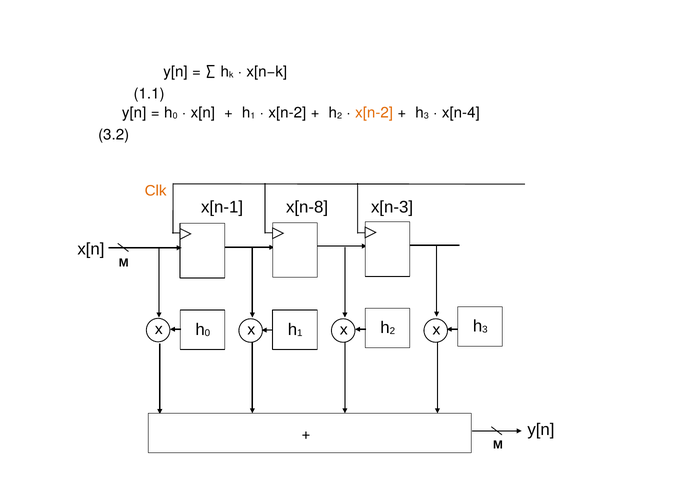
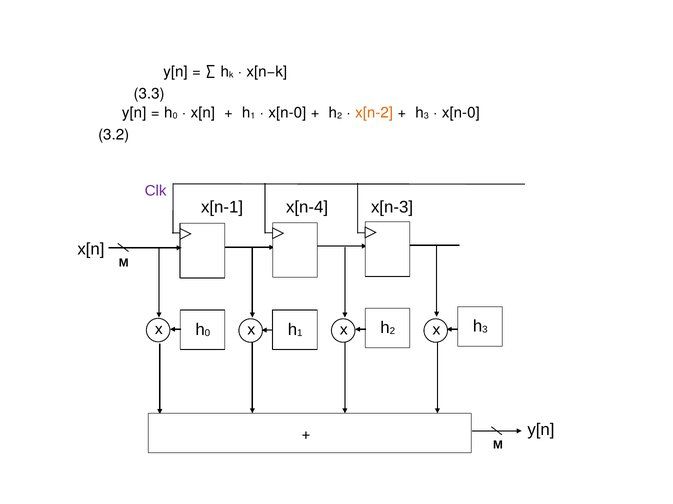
1.1: 1.1 -> 3.3 (149, 94)
x[n-2: x[n-2 -> x[n-0 (287, 113)
x[n-4: x[n-4 -> x[n-0 (461, 113)
Clk colour: orange -> purple (156, 191)
x[n-8: x[n-8 -> x[n-4 (307, 207)
